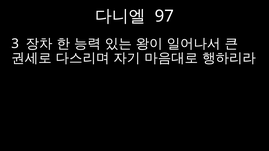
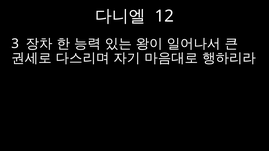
97: 97 -> 12 (164, 16)
